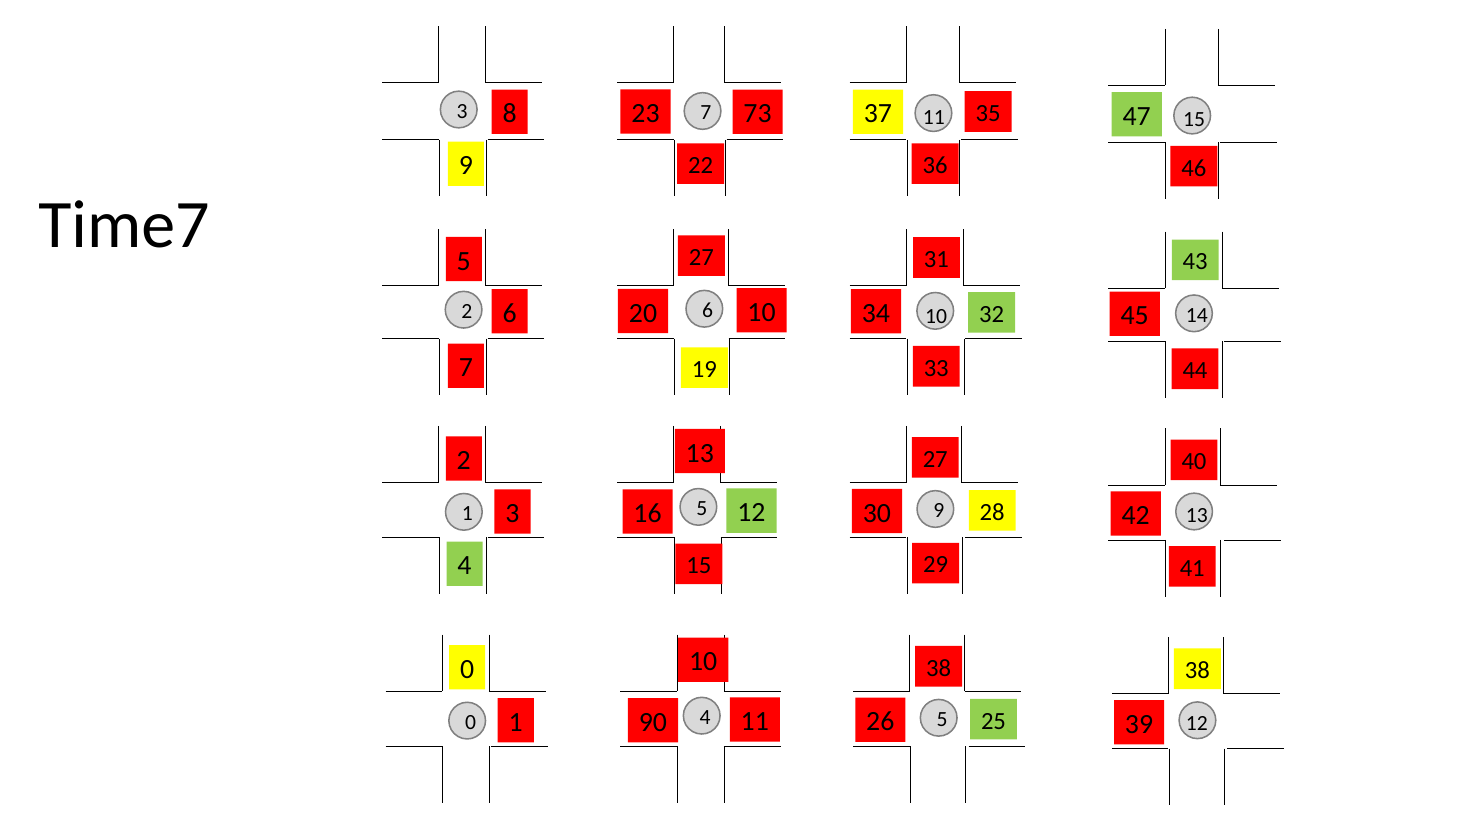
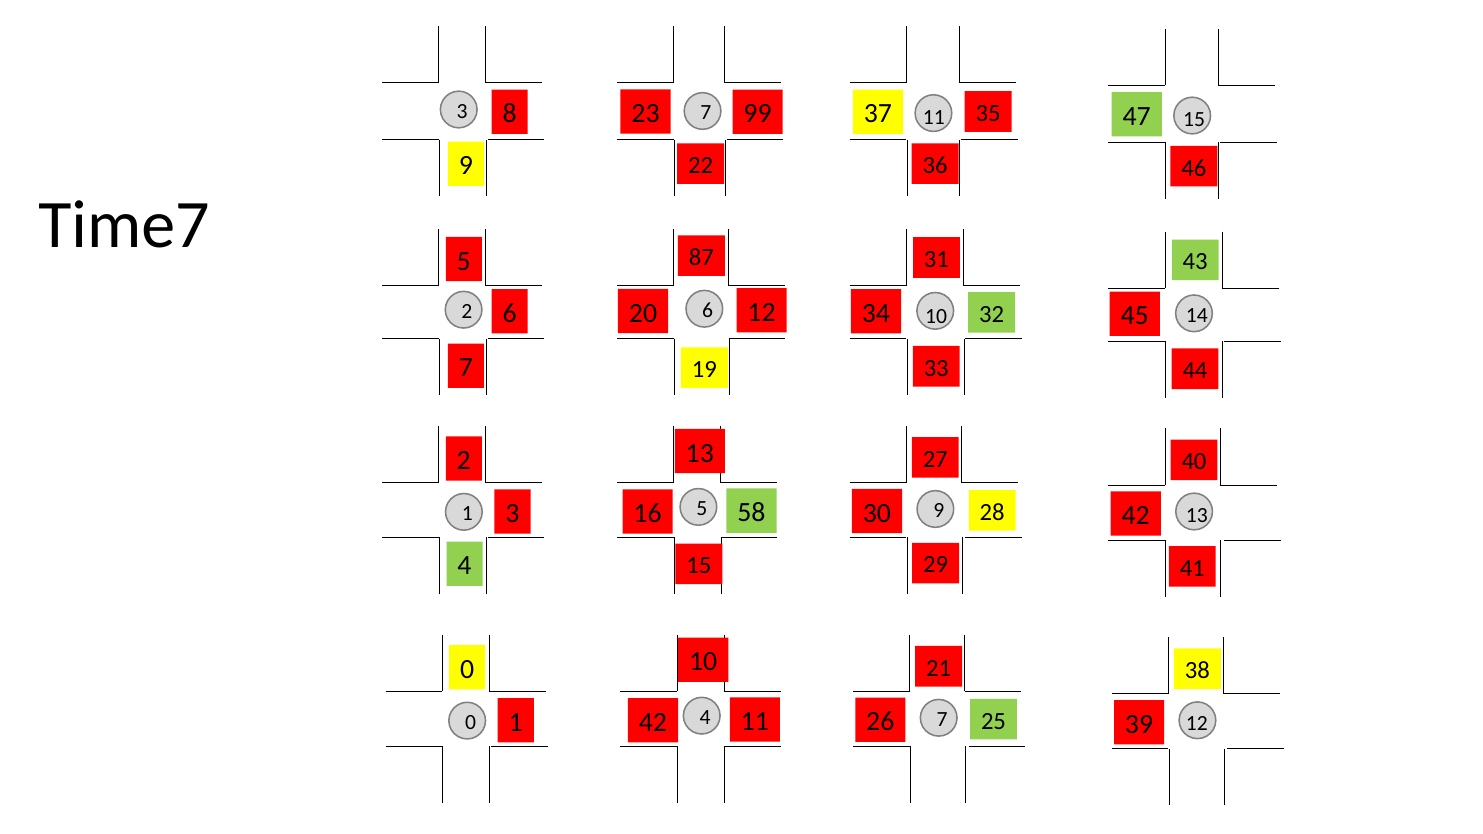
73: 73 -> 99 (758, 114)
Time7 27: 27 -> 87 (701, 257)
20 10: 10 -> 12 (762, 312)
16 12: 12 -> 58 (751, 513)
10 38: 38 -> 21 (939, 668)
1 90: 90 -> 42 (653, 722)
4 5: 5 -> 7 (942, 719)
